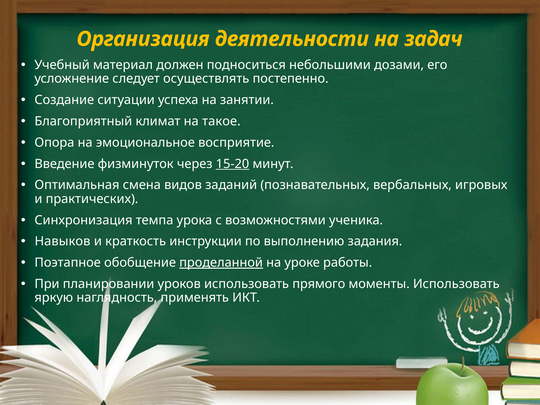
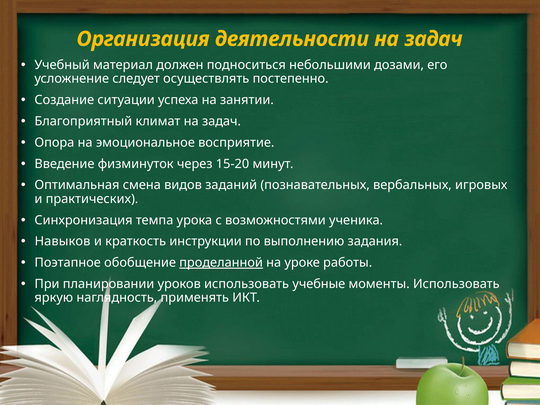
климат на такое: такое -> задач (221, 121)
15-20 underline: present -> none (233, 164)
прямого: прямого -> учебные (319, 284)
